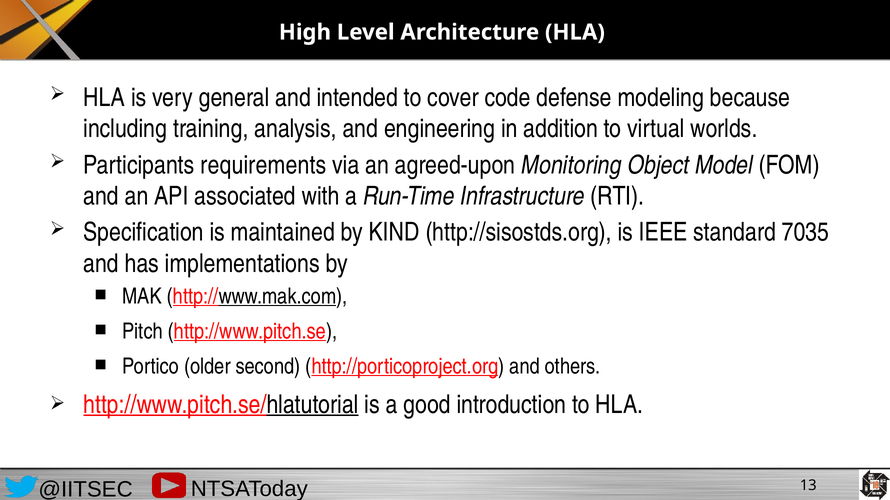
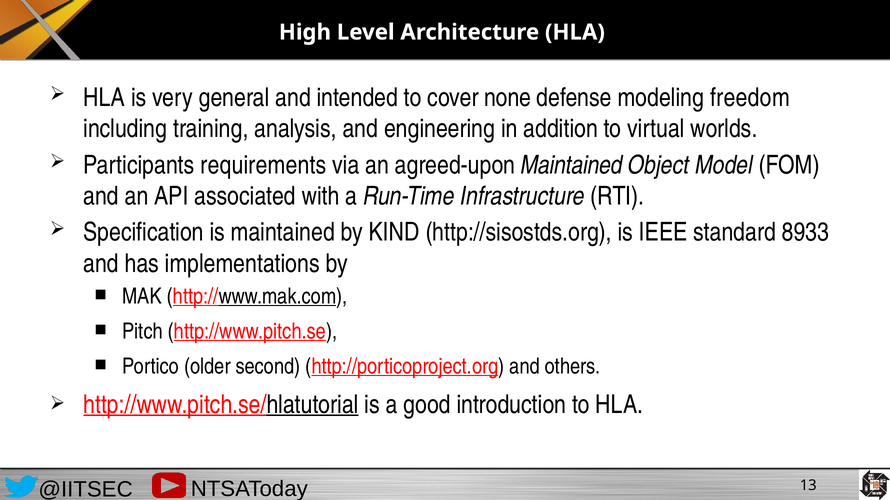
code: code -> none (508, 98)
because: because -> freedom (750, 98)
agreed-upon Monitoring: Monitoring -> Maintained (572, 165)
7035: 7035 -> 8933 (805, 233)
